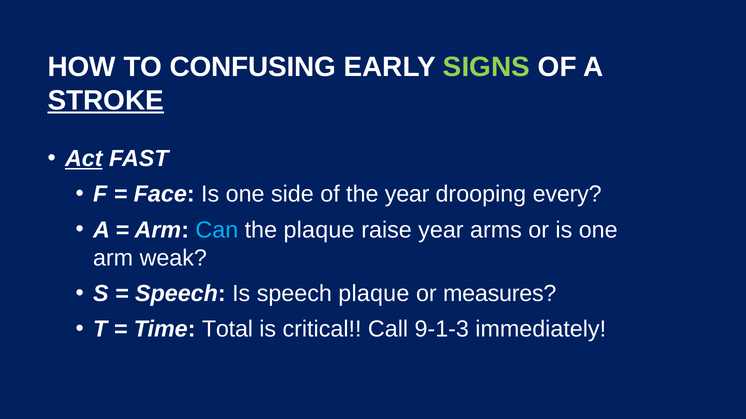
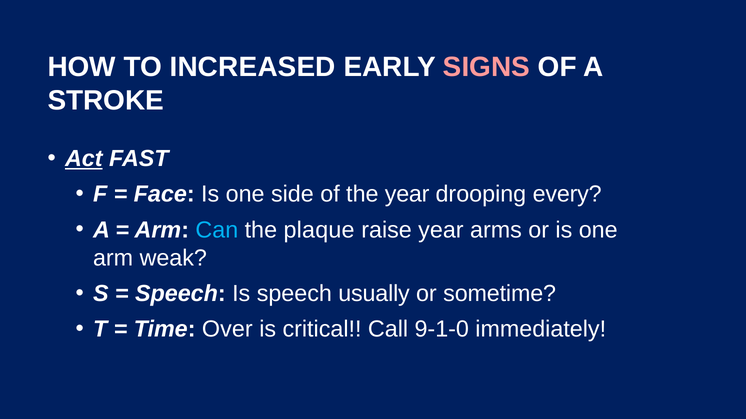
CONFUSING: CONFUSING -> INCREASED (253, 67)
SIGNS colour: light green -> pink (486, 67)
STROKE underline: present -> none (106, 101)
speech plaque: plaque -> usually (374, 294)
measures: measures -> sometime (500, 294)
Total: Total -> Over (227, 330)
9-1-3: 9-1-3 -> 9-1-0 (442, 330)
